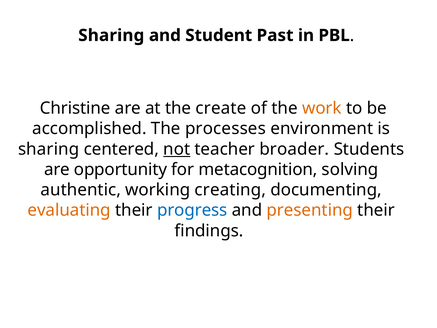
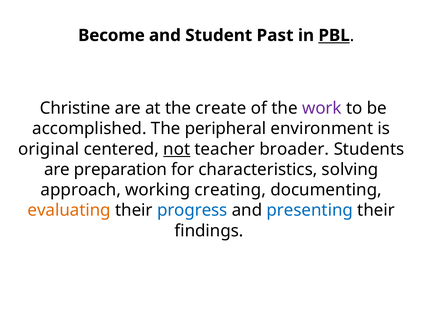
Sharing: Sharing -> Become (111, 35)
PBL underline: none -> present (334, 35)
work colour: orange -> purple (322, 108)
processes: processes -> peripheral (226, 129)
sharing: sharing -> original (49, 149)
opportunity: opportunity -> preparation (120, 169)
metacognition: metacognition -> characteristics (258, 169)
authentic: authentic -> approach (81, 190)
presenting colour: orange -> blue (310, 210)
